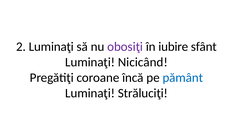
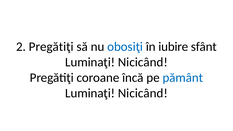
2 Luminaţi: Luminaţi -> Pregătiţi (51, 47)
obosiţi colour: purple -> blue (125, 47)
Străluciţi: Străluciţi -> Nicicând (143, 93)
